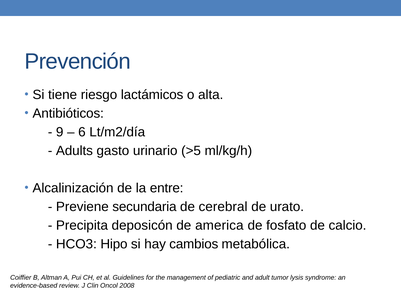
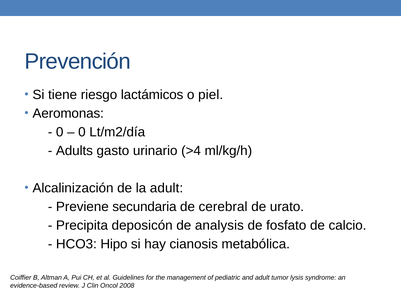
alta: alta -> piel (211, 95)
Antibióticos: Antibióticos -> Aeromonas (68, 114)
9: 9 -> 0 (60, 132)
6: 6 -> 0 (82, 132)
>5: >5 -> >4 (191, 151)
la entre: entre -> adult (167, 189)
america: america -> analysis (219, 226)
cambios: cambios -> cianosis (194, 245)
